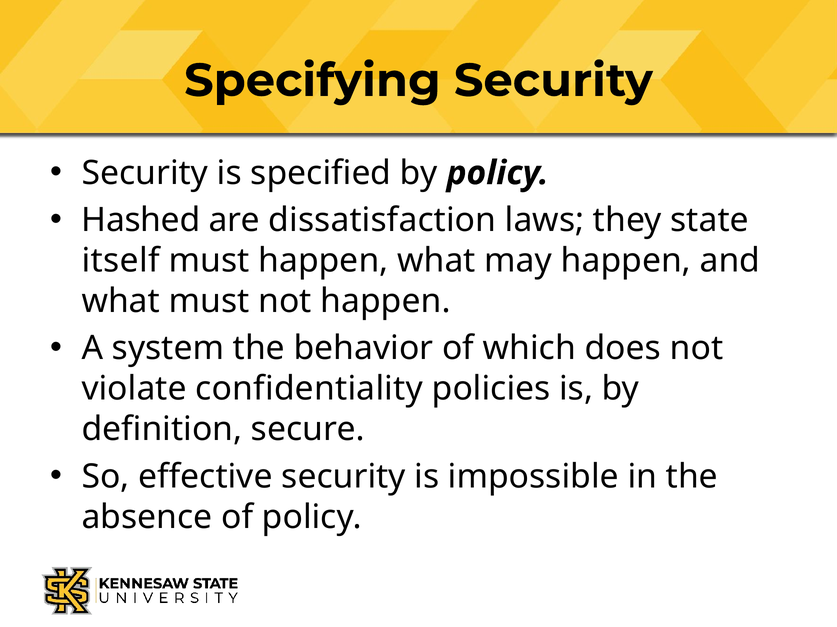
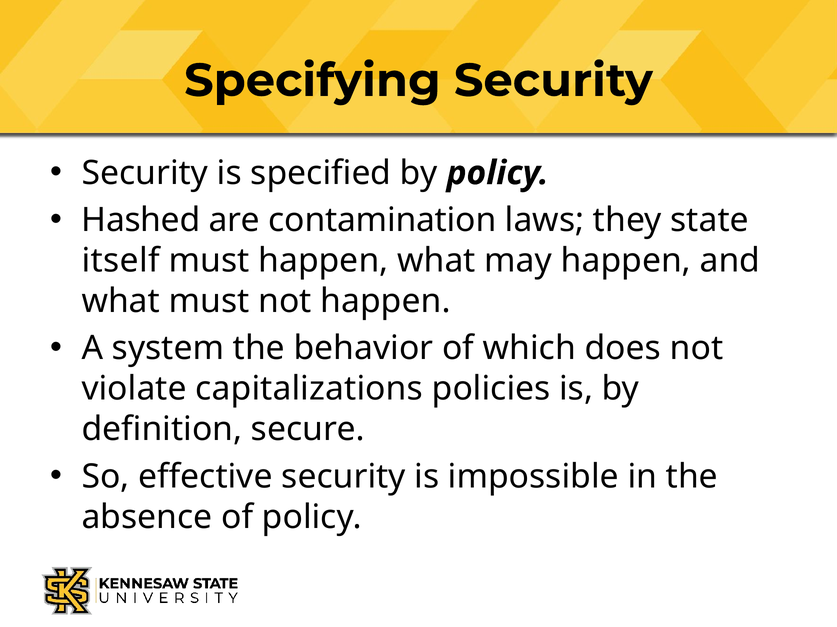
dissatisfaction: dissatisfaction -> contamination (382, 221)
confidentiality: confidentiality -> capitalizations (309, 389)
